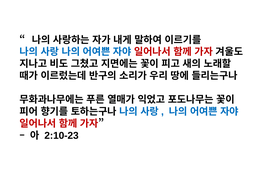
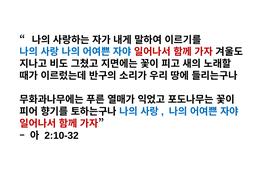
2:10-23: 2:10-23 -> 2:10-32 (61, 136)
